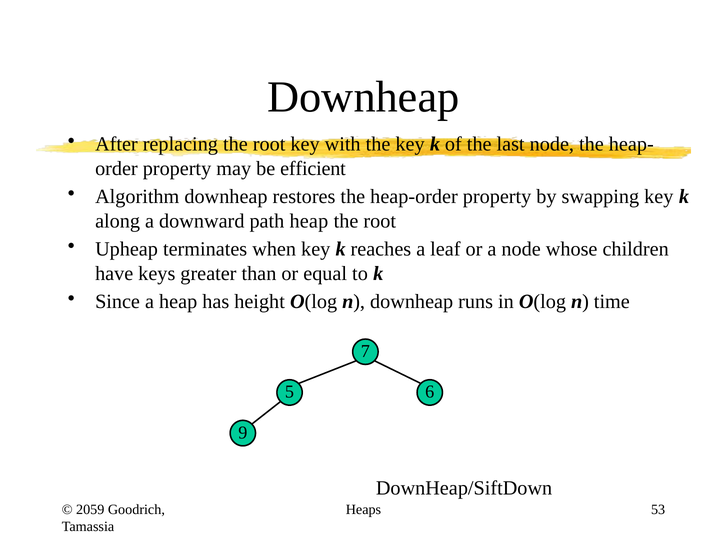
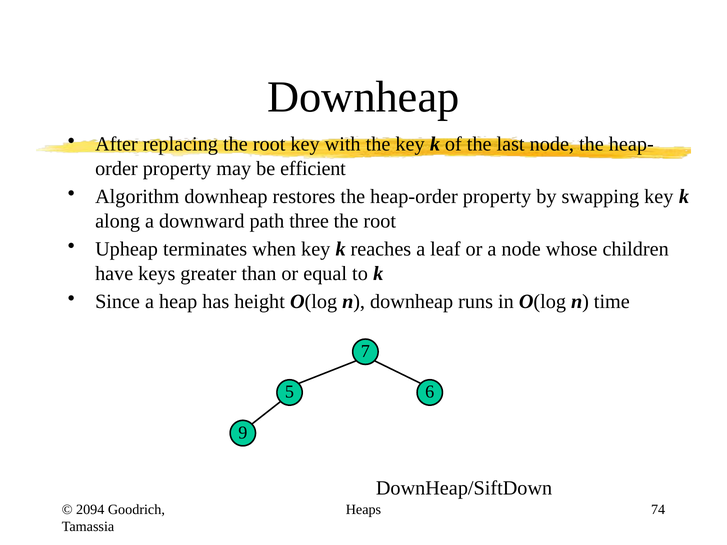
path heap: heap -> three (309, 221)
2059: 2059 -> 2094 (90, 510)
53: 53 -> 74 (658, 510)
